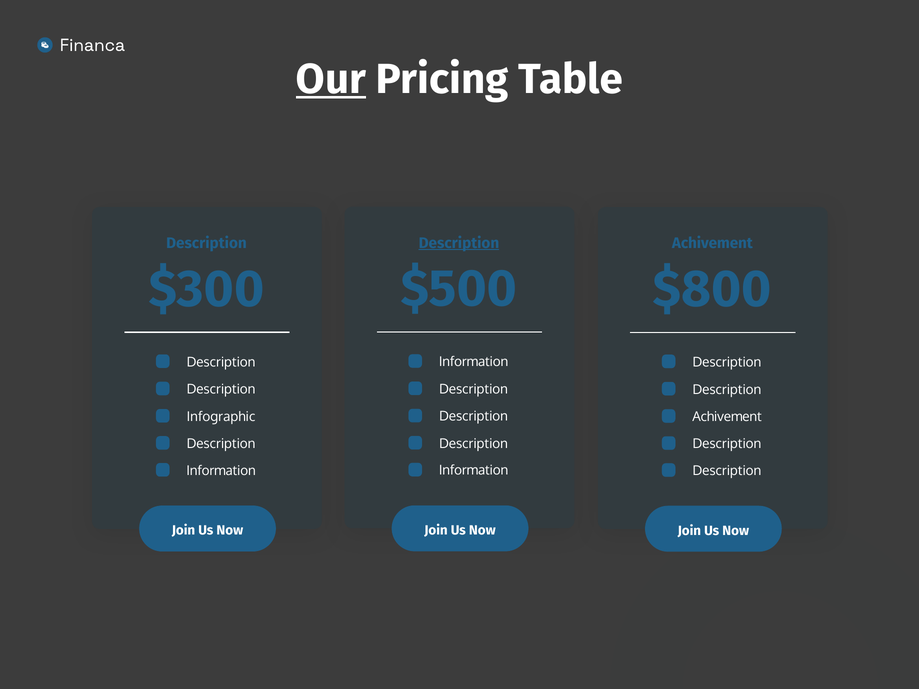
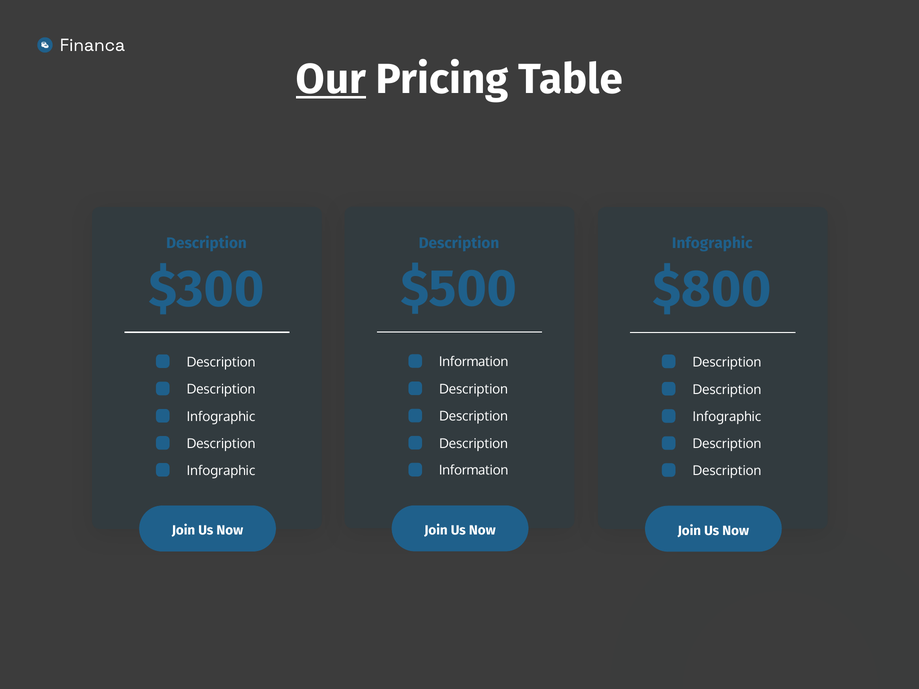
Description underline: present -> none (459, 243)
Achivement: Achivement -> Infographic (712, 243)
Achivement: Achivement -> Infographic (727, 417)
Information: Information -> Infographic (221, 471)
